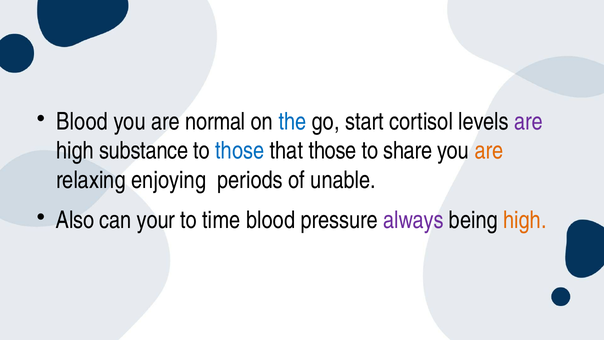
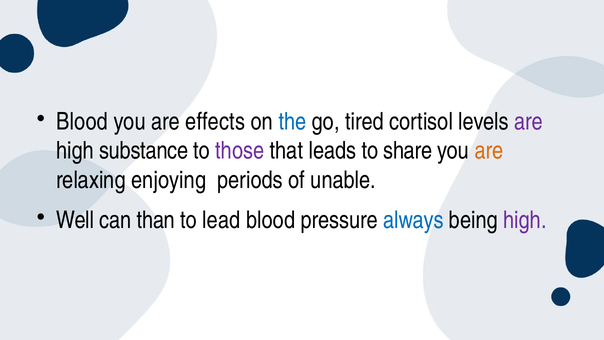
normal: normal -> effects (215, 121)
start: start -> tired (364, 121)
those colour: blue -> purple (240, 151)
that those: those -> leads (333, 151)
Also: Also -> Well (75, 220)
your: your -> than (156, 220)
time: time -> lead (221, 220)
always colour: purple -> blue (413, 220)
high colour: orange -> purple (525, 220)
